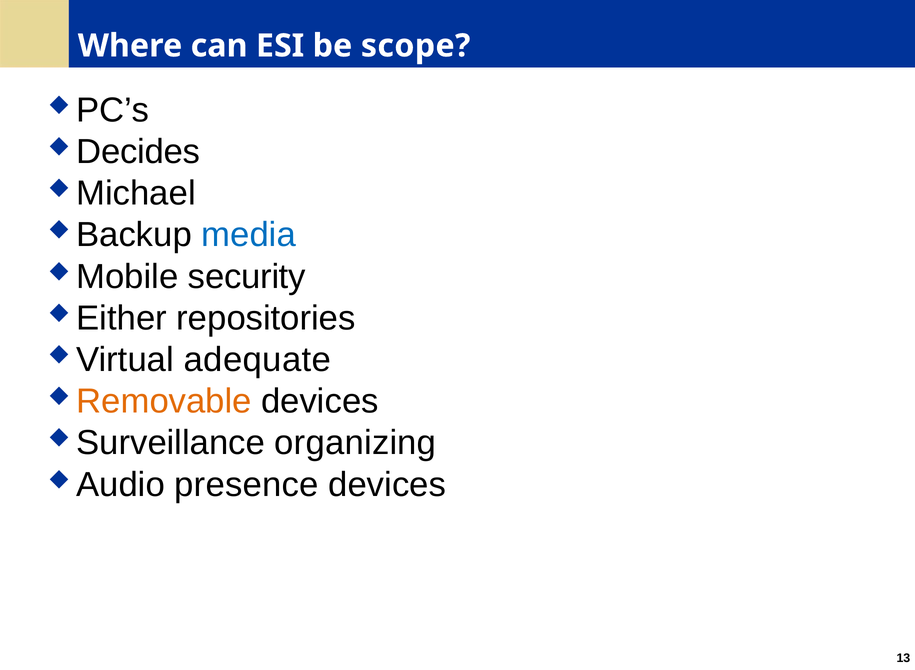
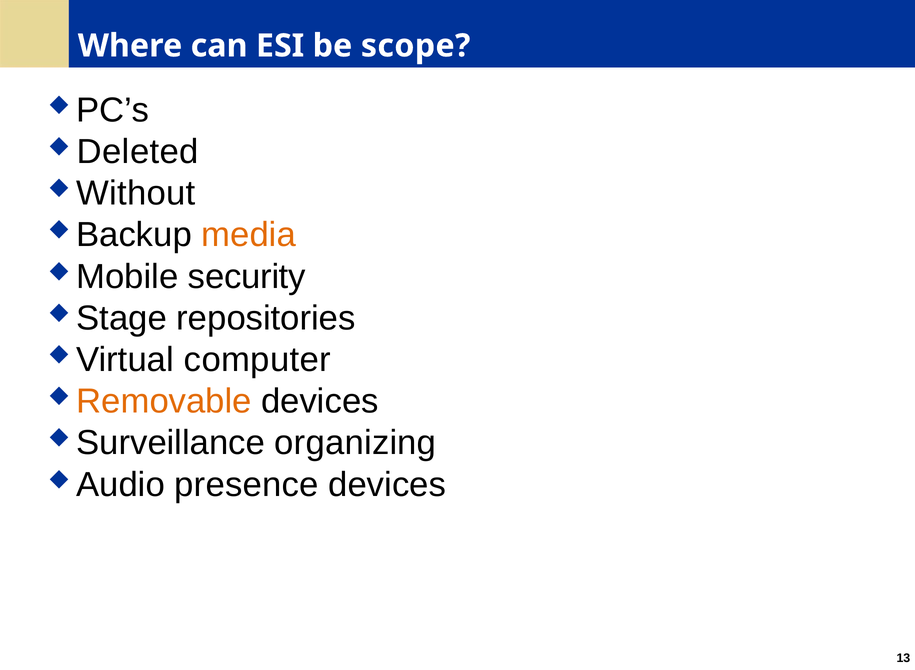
Decides: Decides -> Deleted (138, 152)
Michael: Michael -> Without (136, 193)
media colour: blue -> orange (249, 235)
Either: Either -> Stage (122, 318)
adequate: adequate -> computer (257, 360)
